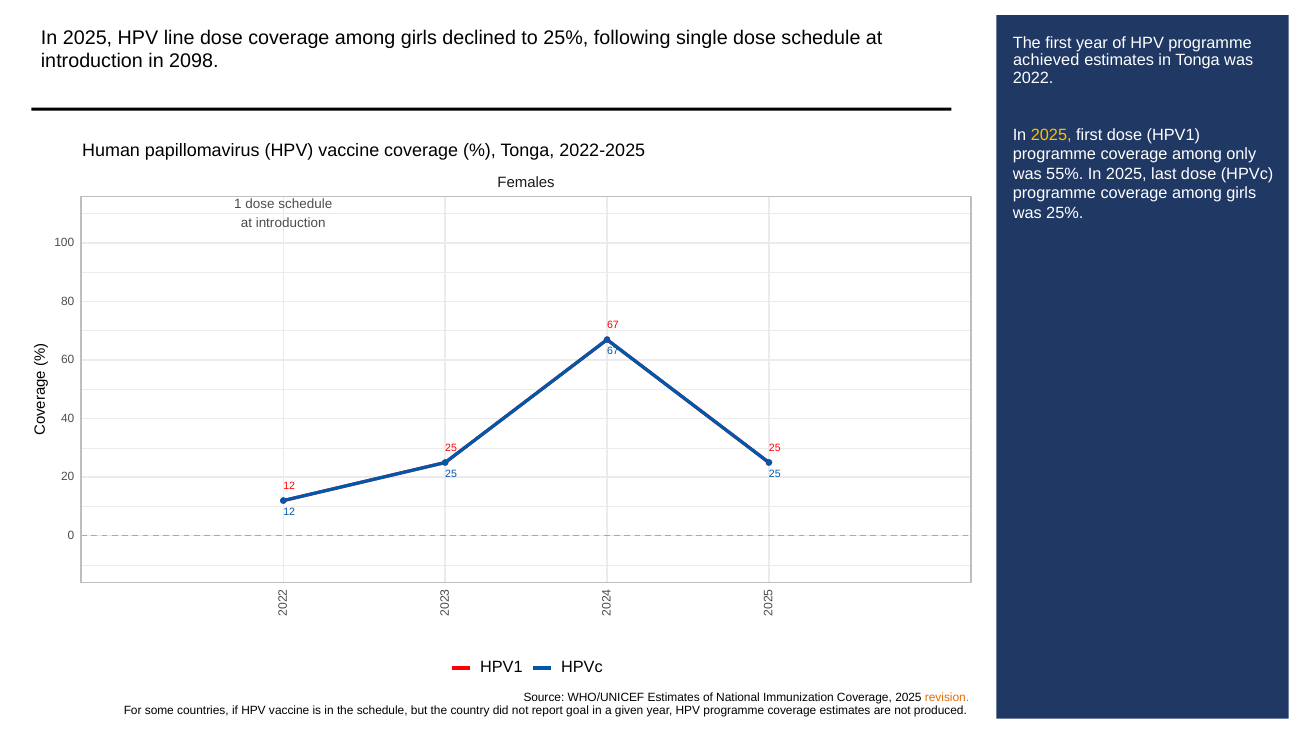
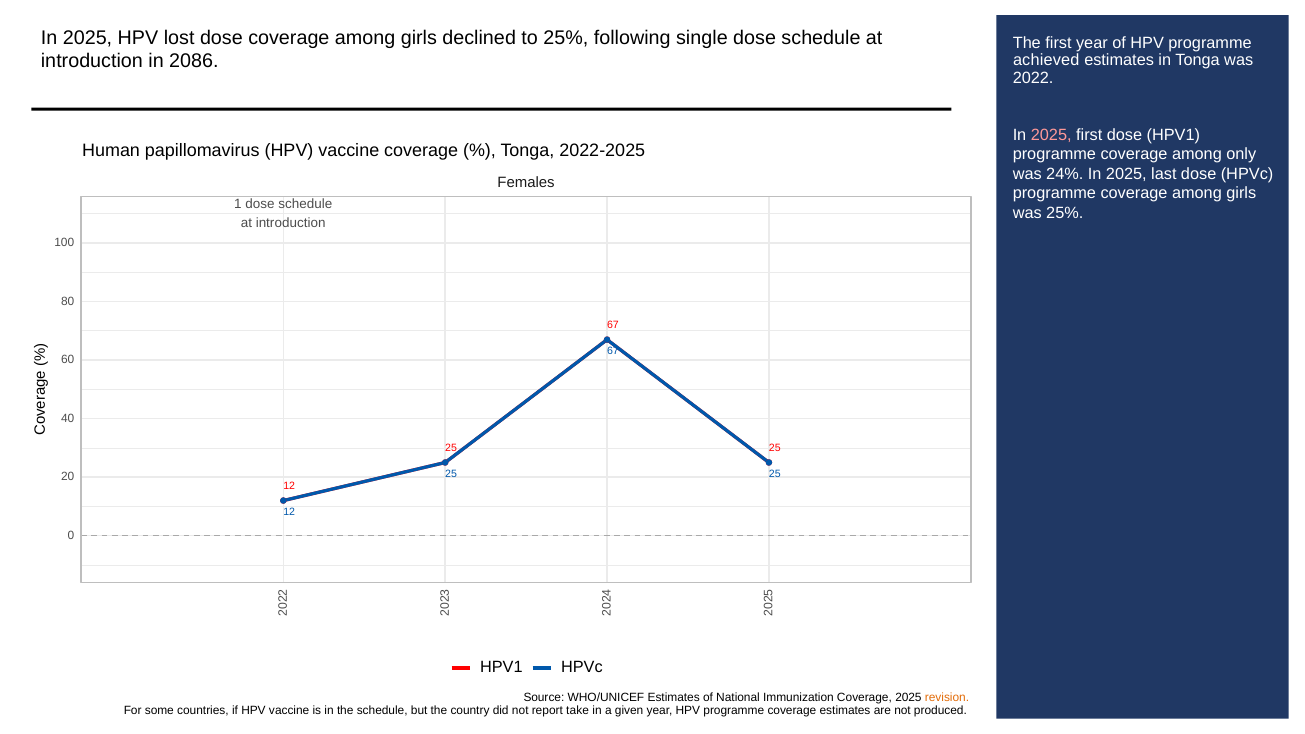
line: line -> lost (179, 38)
2098: 2098 -> 2086 (194, 61)
2025 colour: yellow -> pink (1051, 135)
55%: 55% -> 24% (1065, 174)
goal: goal -> take (578, 710)
